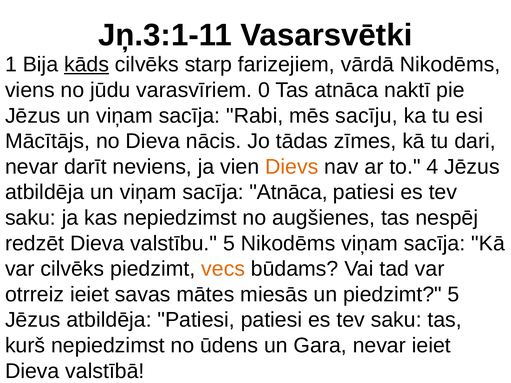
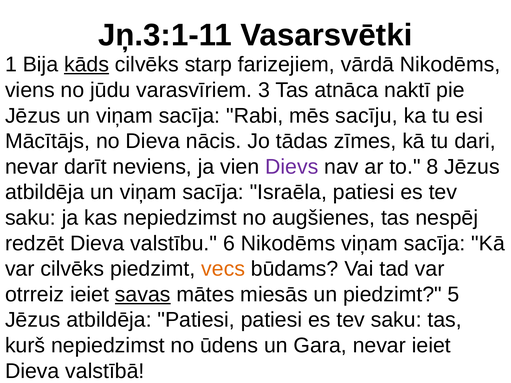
0: 0 -> 3 (264, 90)
Dievs colour: orange -> purple (292, 167)
4: 4 -> 8 (432, 167)
sacīja Atnāca: Atnāca -> Israēla (288, 192)
valstību 5: 5 -> 6 (229, 244)
savas underline: none -> present (143, 295)
